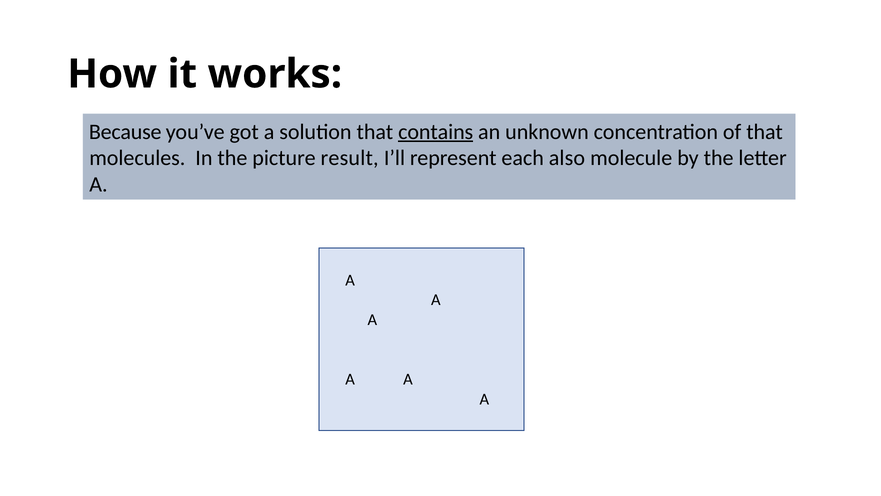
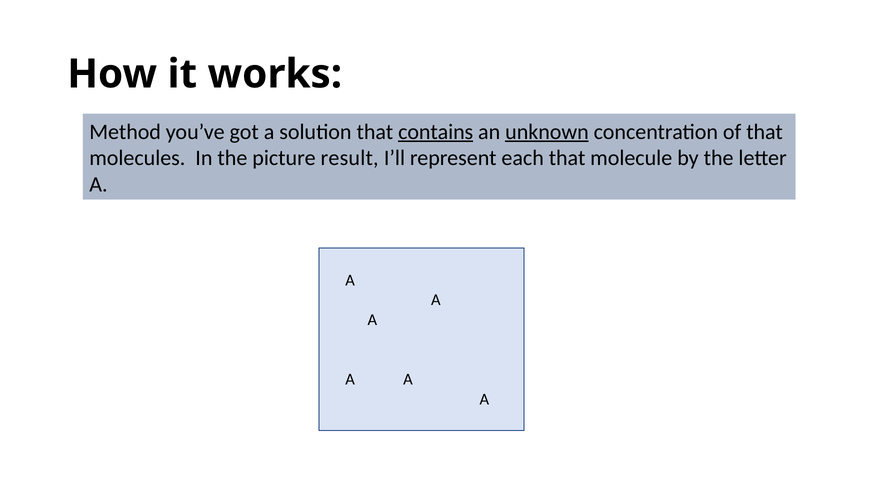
Because: Because -> Method (125, 132)
unknown underline: none -> present (547, 132)
each also: also -> that (567, 158)
